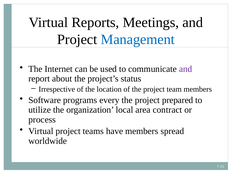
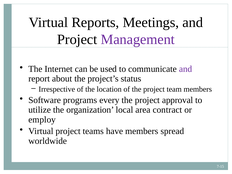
Management colour: blue -> purple (138, 39)
prepared: prepared -> approval (178, 100)
process: process -> employ (42, 120)
